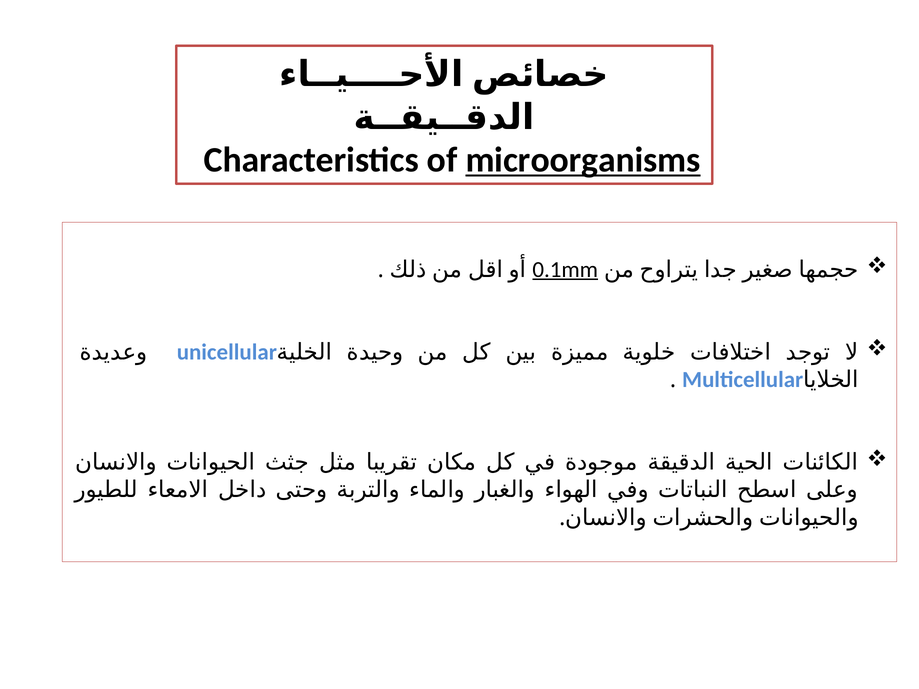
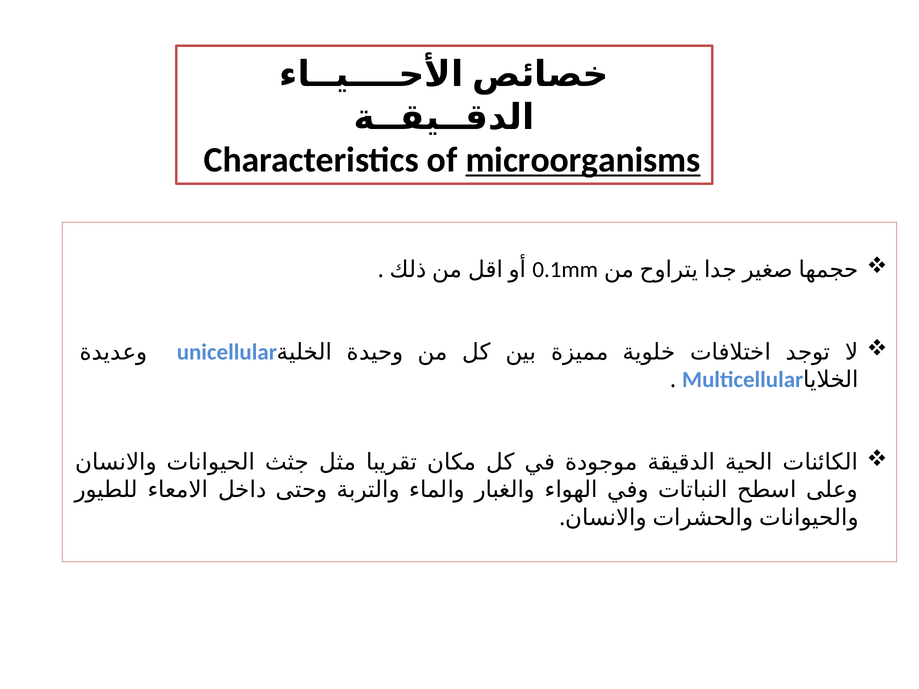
0.1mm underline: present -> none (565, 270)
